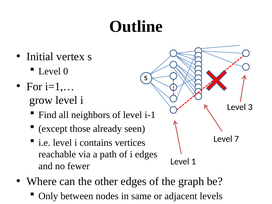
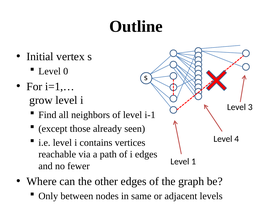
7: 7 -> 4 (237, 139)
